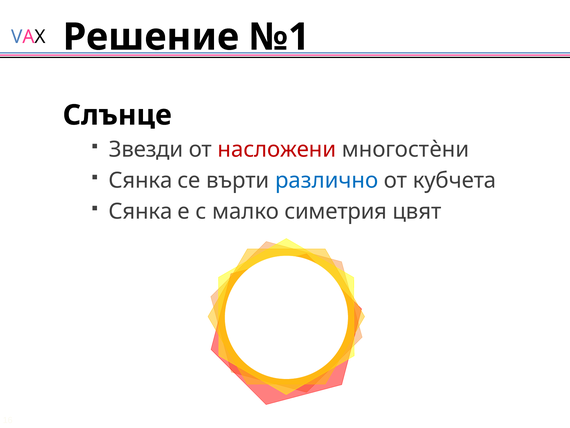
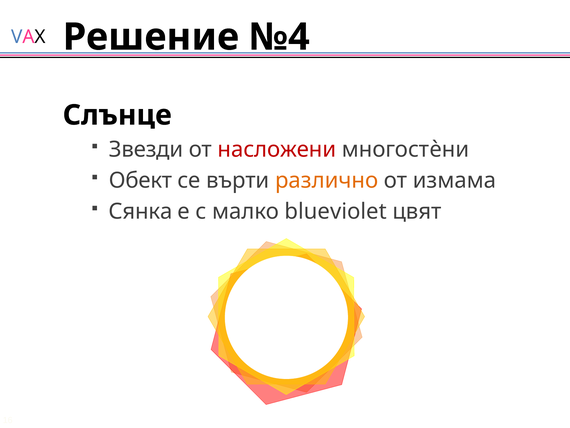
№1: №1 -> №4 (279, 37)
Сянка: Сянка -> Обект (141, 180)
различно colour: blue -> orange (327, 180)
кубчета: кубчета -> измама (454, 180)
симетрия: симетрия -> blueviolet (336, 211)
